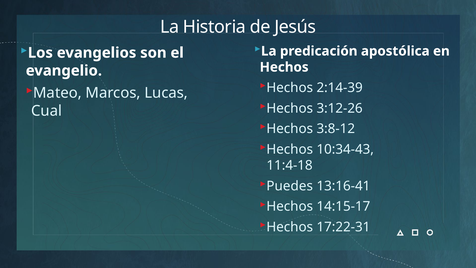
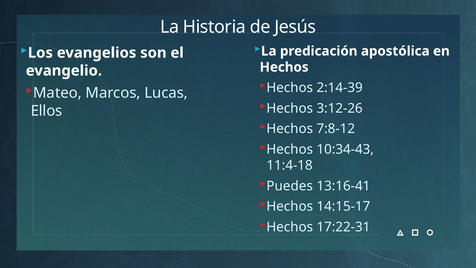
Cual: Cual -> Ellos (47, 111)
3:8-12: 3:8-12 -> 7:8-12 (336, 129)
